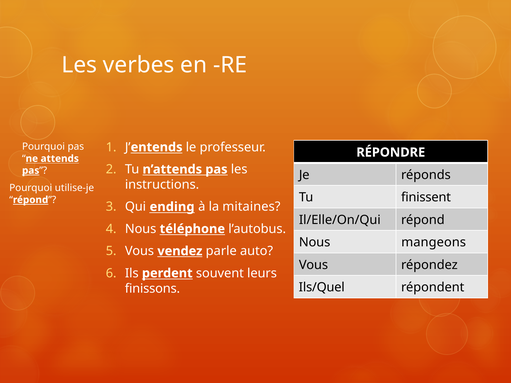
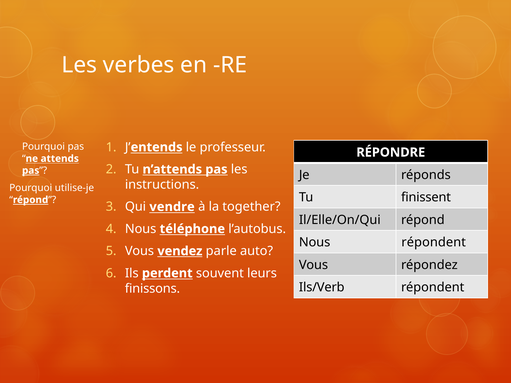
ending: ending -> vendre (172, 207)
mitaines: mitaines -> together (251, 207)
Nous mangeons: mangeons -> répondent (434, 243)
Ils/Quel: Ils/Quel -> Ils/Verb (322, 288)
